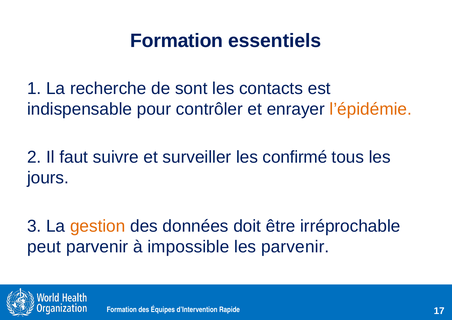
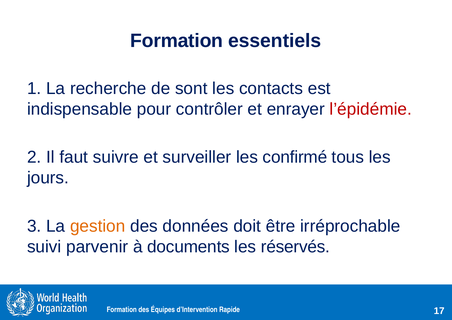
l’épidémie colour: orange -> red (371, 109)
peut: peut -> suivi (44, 246)
impossible: impossible -> documents (189, 246)
les parvenir: parvenir -> réservés (295, 246)
